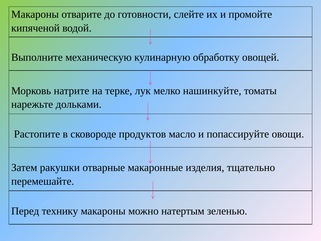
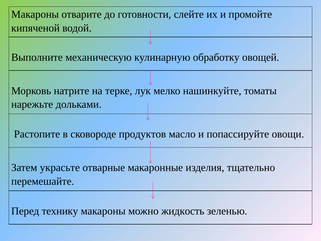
ракушки: ракушки -> украсьте (60, 167)
натертым: натертым -> жидкость (183, 211)
